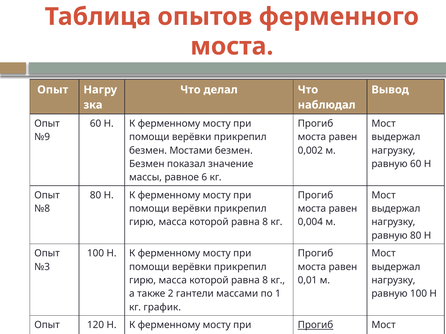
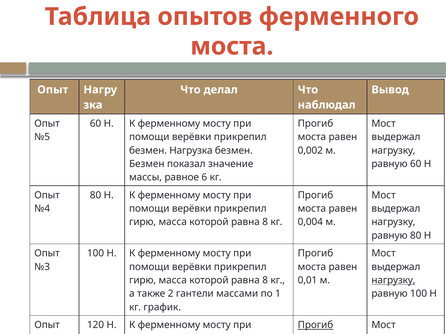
№9: №9 -> №5 (42, 137)
Мостами: Мостами -> Нагрузка (191, 151)
№8: №8 -> №4 (42, 209)
нагрузку underline: none -> present (393, 281)
